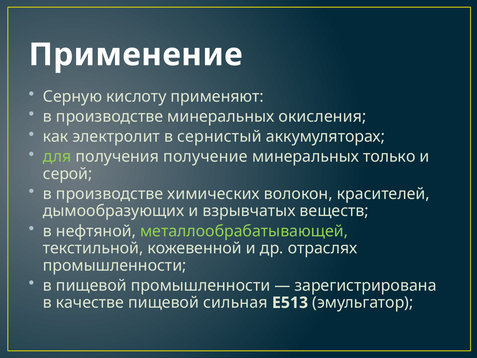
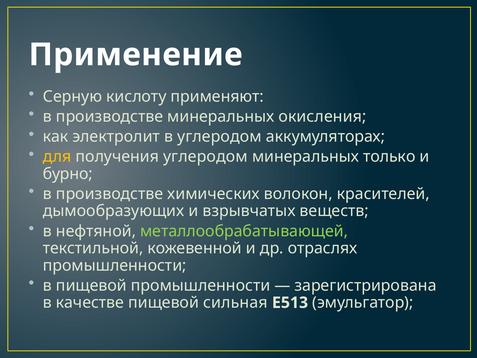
в сернистый: сернистый -> углеродом (219, 137)
для colour: light green -> yellow (57, 157)
получения получение: получение -> углеродом (205, 157)
серой: серой -> бурно (68, 174)
